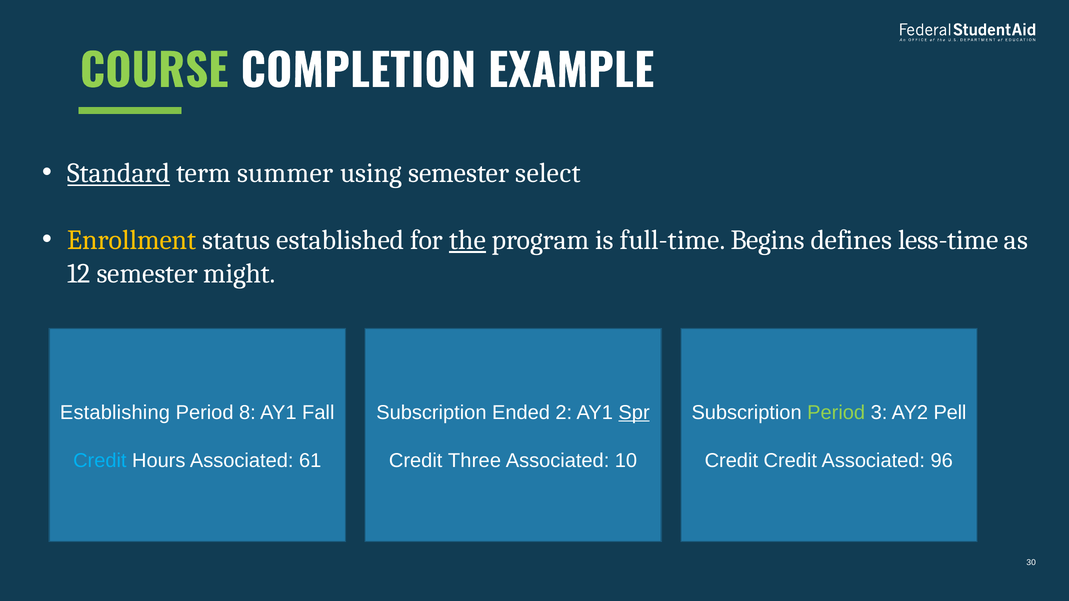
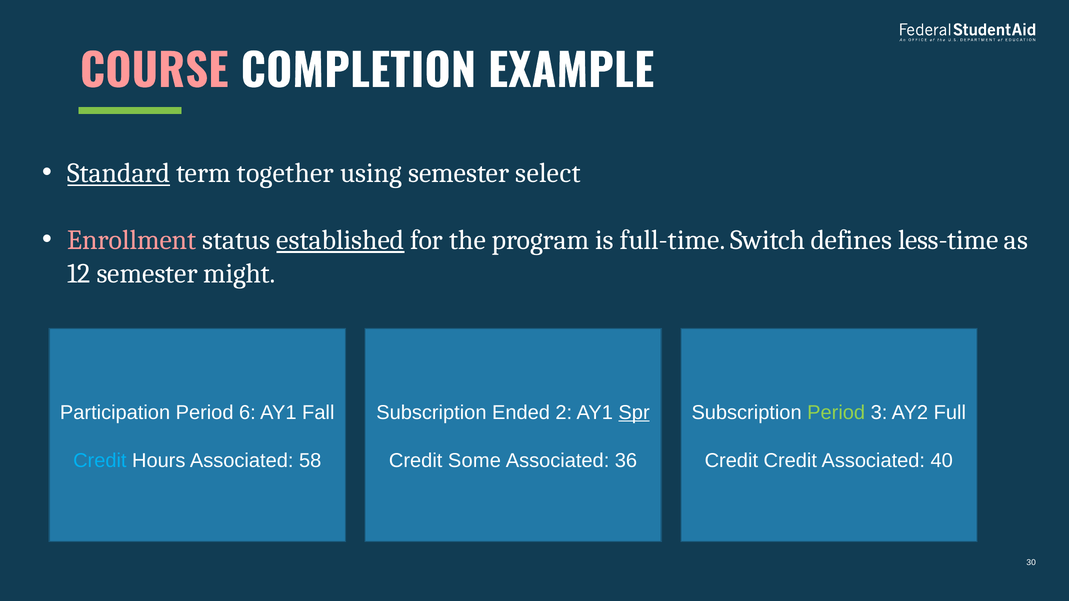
COURSE colour: light green -> pink (154, 72)
summer: summer -> together (285, 173)
Enrollment colour: yellow -> pink (132, 240)
established underline: none -> present (340, 240)
the underline: present -> none (467, 240)
Begins: Begins -> Switch (768, 240)
Establishing: Establishing -> Participation (115, 413)
8: 8 -> 6 (247, 413)
Pell: Pell -> Full (950, 413)
61: 61 -> 58 (310, 461)
Three: Three -> Some (474, 461)
10: 10 -> 36 (626, 461)
96: 96 -> 40 (942, 461)
